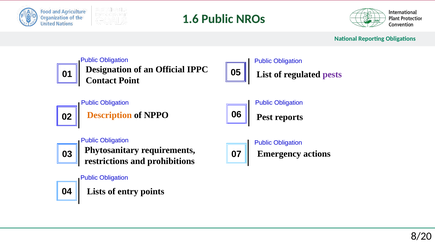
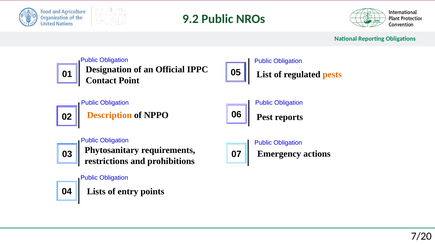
1.6: 1.6 -> 9.2 (190, 19)
pests colour: purple -> orange (332, 74)
8/20: 8/20 -> 7/20 (421, 236)
